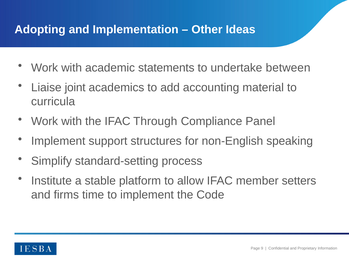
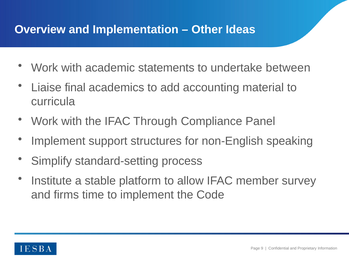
Adopting: Adopting -> Overview (40, 29)
joint: joint -> final (75, 87)
setters: setters -> survey (299, 181)
